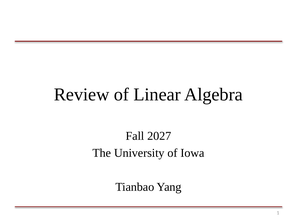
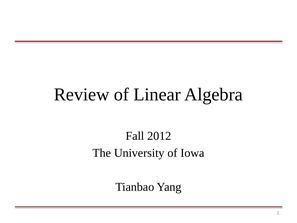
2027: 2027 -> 2012 (159, 136)
